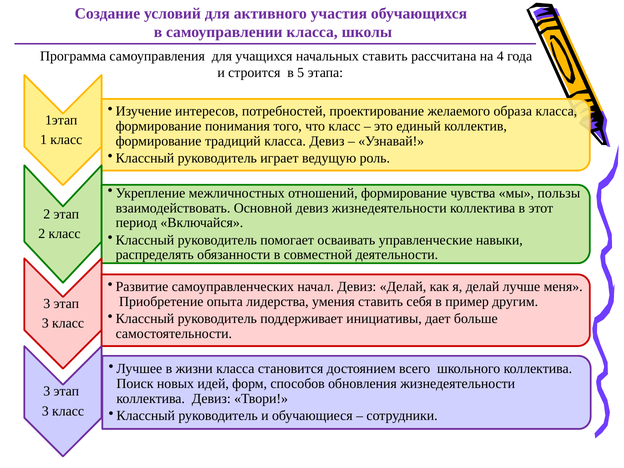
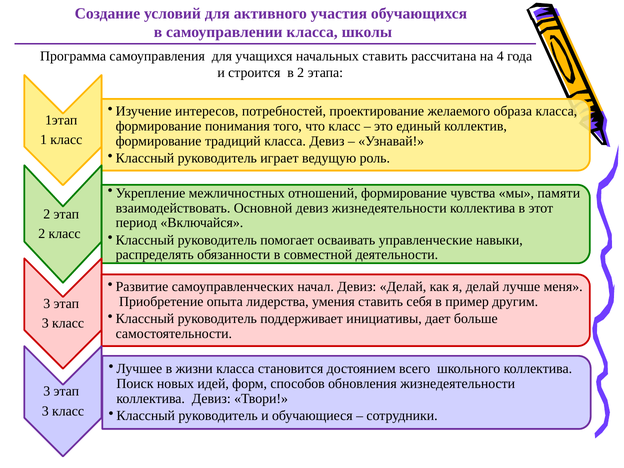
в 5: 5 -> 2 (301, 73)
пользы: пользы -> памяти (559, 193)
